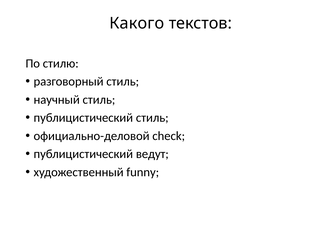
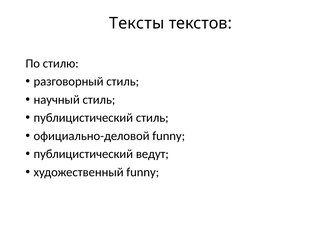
Какого: Какого -> Тексты (137, 23)
официально-деловой check: check -> funny (169, 136)
